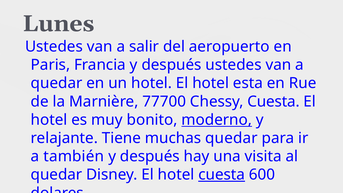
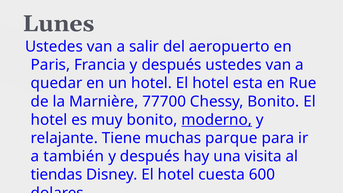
Chessy Cuesta: Cuesta -> Bonito (273, 101)
muchas quedar: quedar -> parque (231, 138)
quedar: quedar -> tiendas (56, 175)
cuesta underline: present -> none (222, 175)
